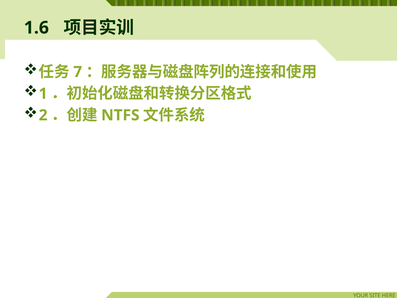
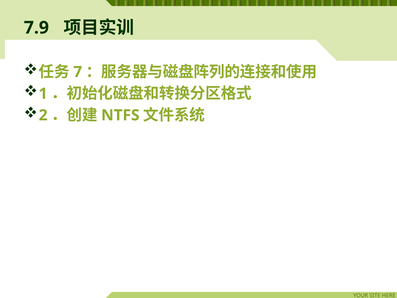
1.6: 1.6 -> 7.9 (36, 28)
